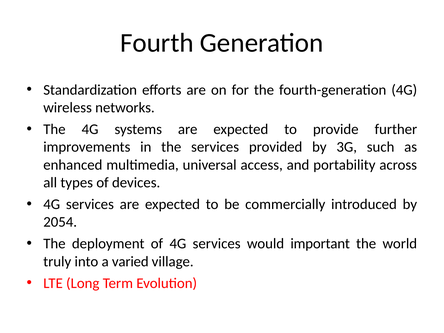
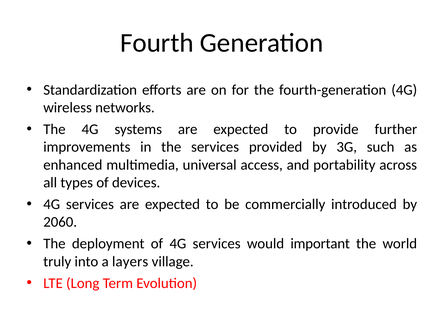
2054: 2054 -> 2060 (60, 222)
varied: varied -> layers (130, 262)
